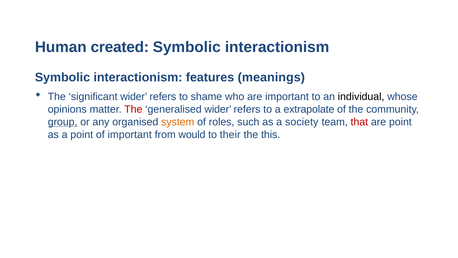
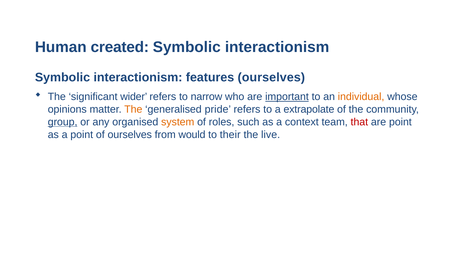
features meanings: meanings -> ourselves (271, 77)
shame: shame -> narrow (206, 97)
important underline: none -> present (287, 97)
individual colour: black -> orange (361, 97)
The colour: red -> orange (133, 109)
generalised wider: wider -> pride (218, 109)
society: society -> context (302, 122)
of important: important -> ourselves (130, 134)
this: this -> live (271, 134)
